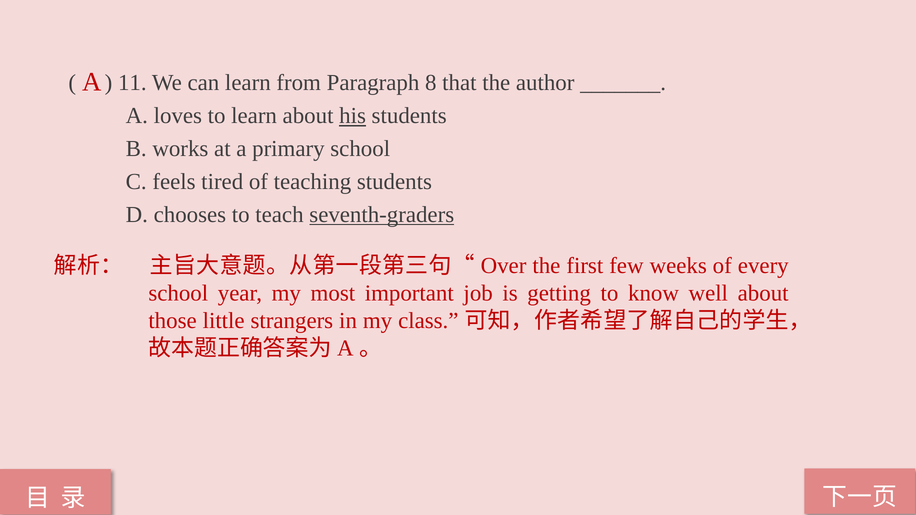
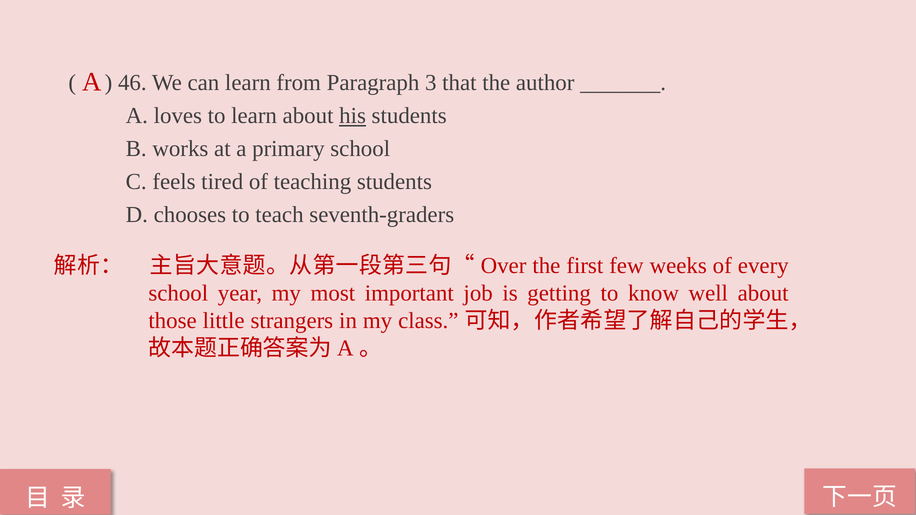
11: 11 -> 46 (132, 83)
8: 8 -> 3 (431, 83)
seventh-graders underline: present -> none (382, 215)
